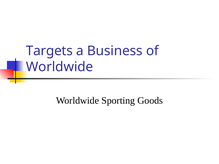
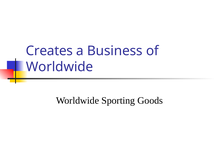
Targets: Targets -> Creates (49, 51)
